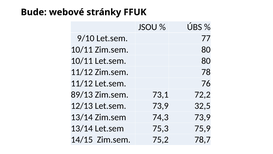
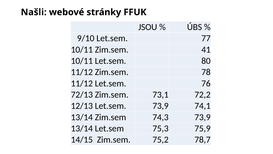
Bude: Bude -> Našli (34, 12)
Zim.sem 80: 80 -> 41 (206, 49)
89/13: 89/13 -> 72/13 (82, 94)
32,5: 32,5 -> 74,1 (203, 106)
